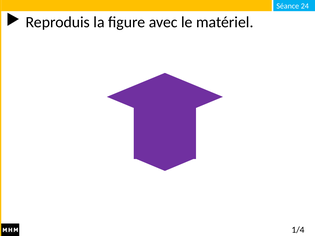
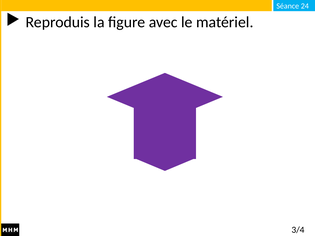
1/4: 1/4 -> 3/4 (298, 230)
